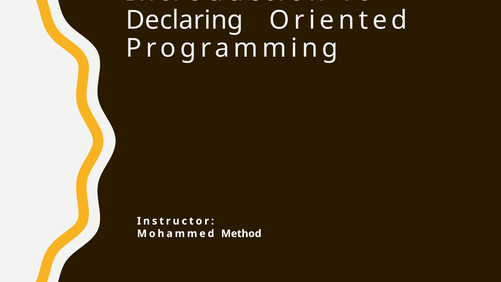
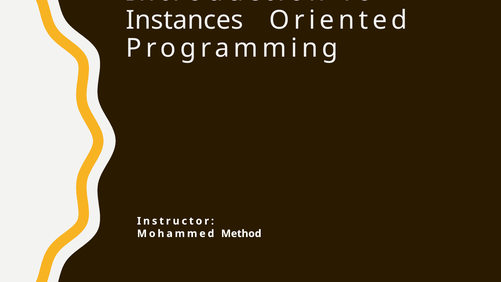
Declaring: Declaring -> Instances (185, 20)
